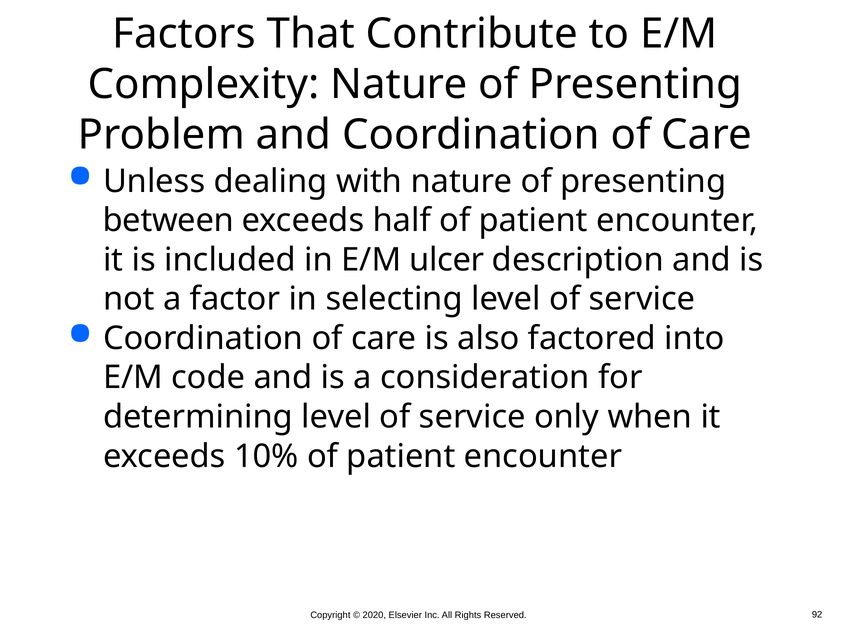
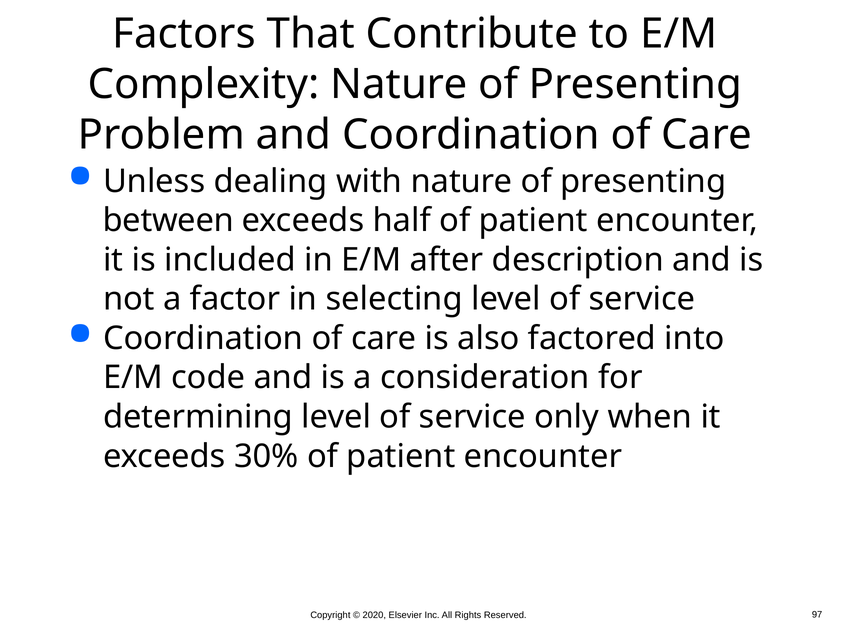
ulcer: ulcer -> after (447, 260)
10%: 10% -> 30% (266, 456)
92: 92 -> 97 (817, 614)
